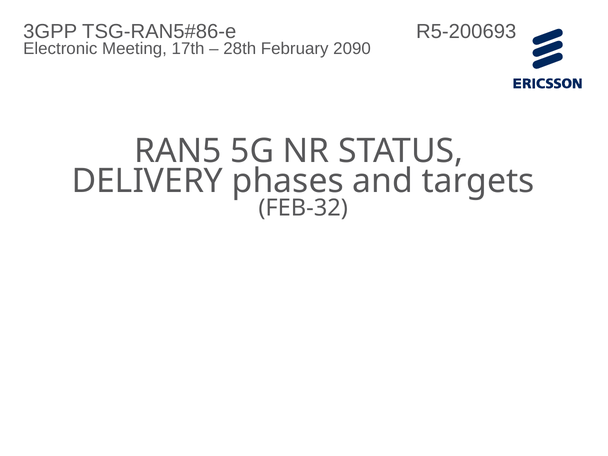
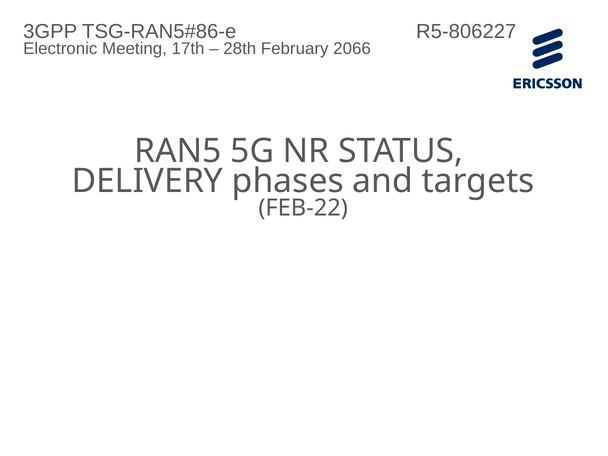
R5-200693: R5-200693 -> R5-806227 (466, 32)
2090: 2090 -> 2066 (352, 49)
FEB-32: FEB-32 -> FEB-22 (303, 208)
